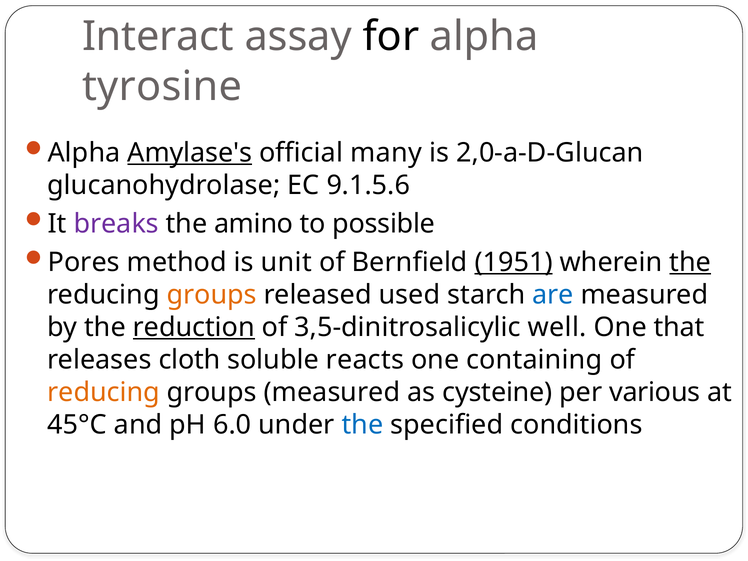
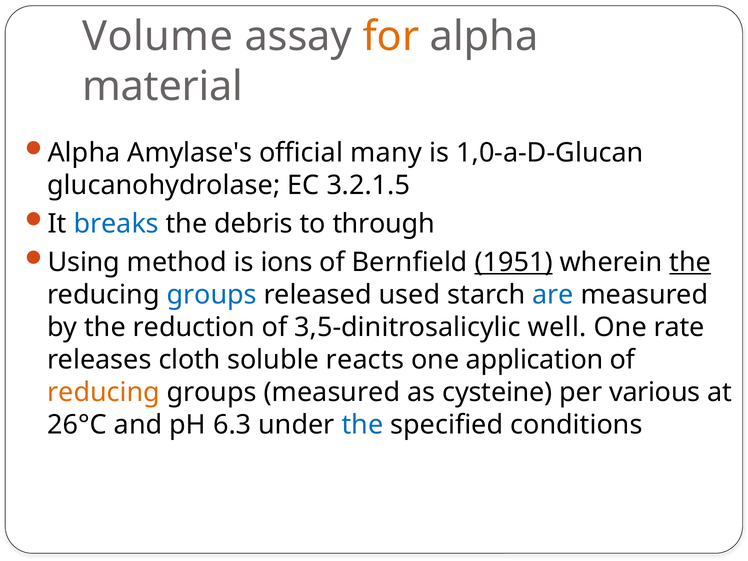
Interact: Interact -> Volume (158, 37)
for colour: black -> orange (391, 37)
tyrosine: tyrosine -> material (163, 86)
Amylase's underline: present -> none (190, 153)
2,0-a-D-Glucan: 2,0-a-D-Glucan -> 1,0-a-D-Glucan (550, 153)
9.1.5.6: 9.1.5.6 -> 3.2.1.5 (368, 185)
breaks colour: purple -> blue (116, 224)
amino: amino -> debris (254, 224)
possible: possible -> through (384, 224)
Pores: Pores -> Using (84, 262)
unit: unit -> ions (287, 262)
groups colour: orange -> blue (212, 295)
reduction underline: present -> none (194, 327)
that: that -> rate (679, 327)
containing: containing -> application (535, 360)
45°C: 45°C -> 26°C (77, 425)
6.0: 6.0 -> 6.3 (232, 425)
